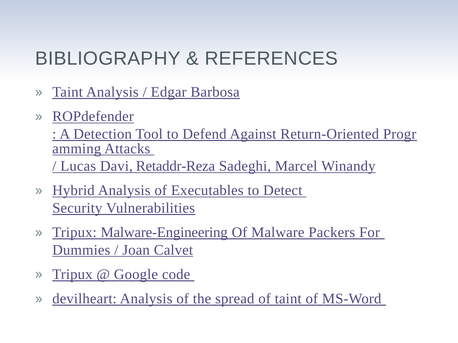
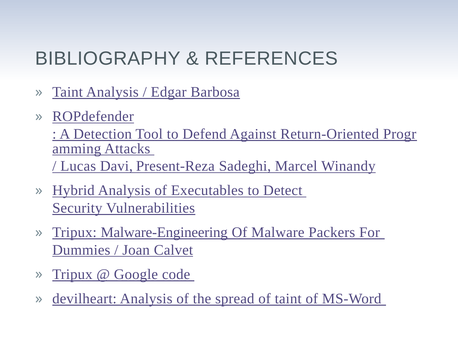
Retaddr-Reza: Retaddr-Reza -> Present-Reza (175, 166)
